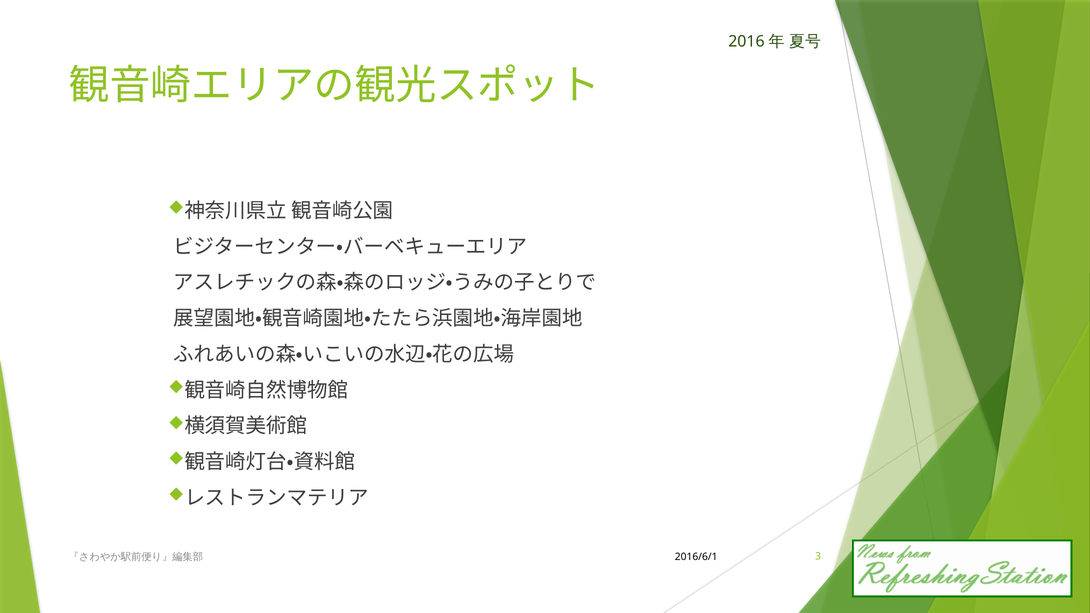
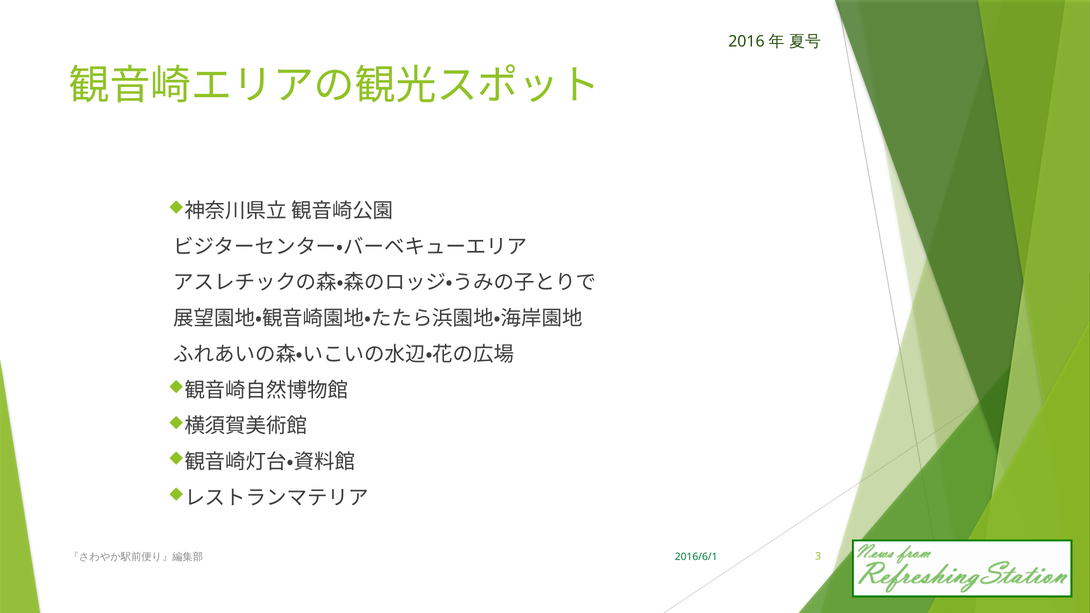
2016/6/1 colour: black -> green (696, 557)
